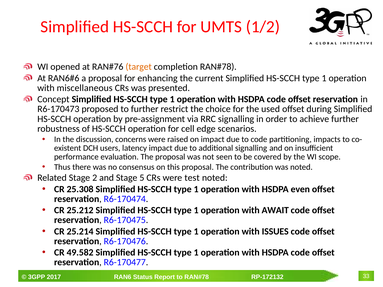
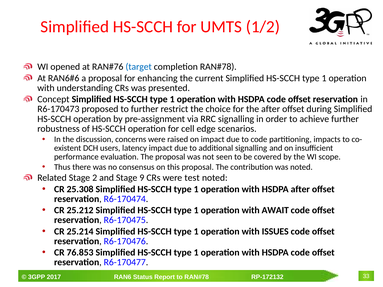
target colour: orange -> blue (139, 67)
miscellaneous: miscellaneous -> understanding (85, 88)
the used: used -> after (271, 109)
5: 5 -> 9 (142, 178)
HSDPA even: even -> after (300, 189)
49.582: 49.582 -> 76.853 (80, 253)
